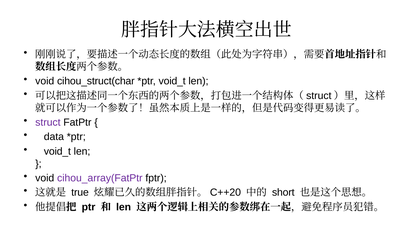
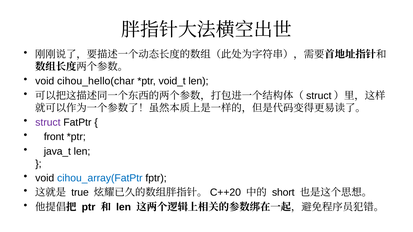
cihou_struct(char: cihou_struct(char -> cihou_hello(char (96, 81)
data: data -> front (54, 137)
void_t: void_t -> java_t (57, 152)
cihou_array(FatPtr colour: purple -> blue (100, 178)
